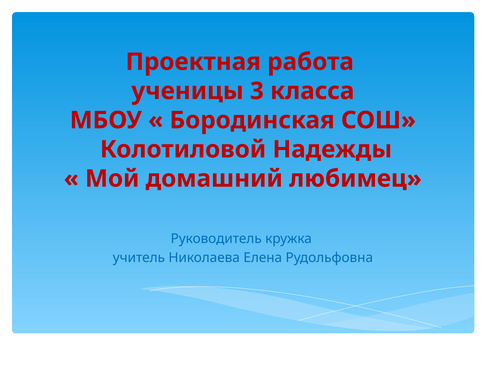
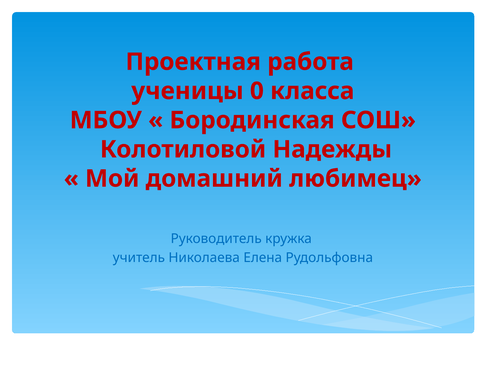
3: 3 -> 0 (257, 91)
